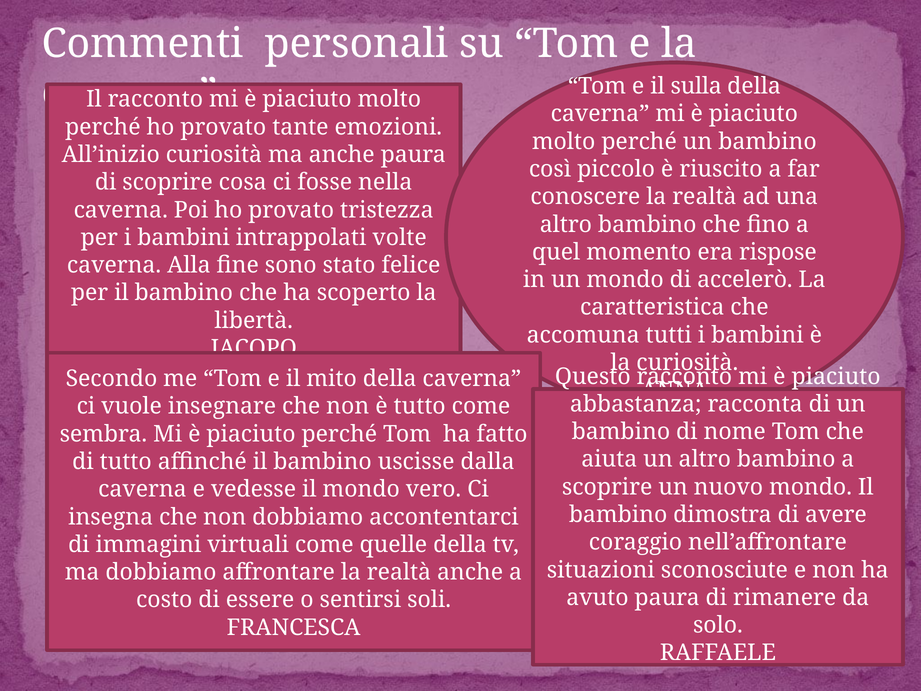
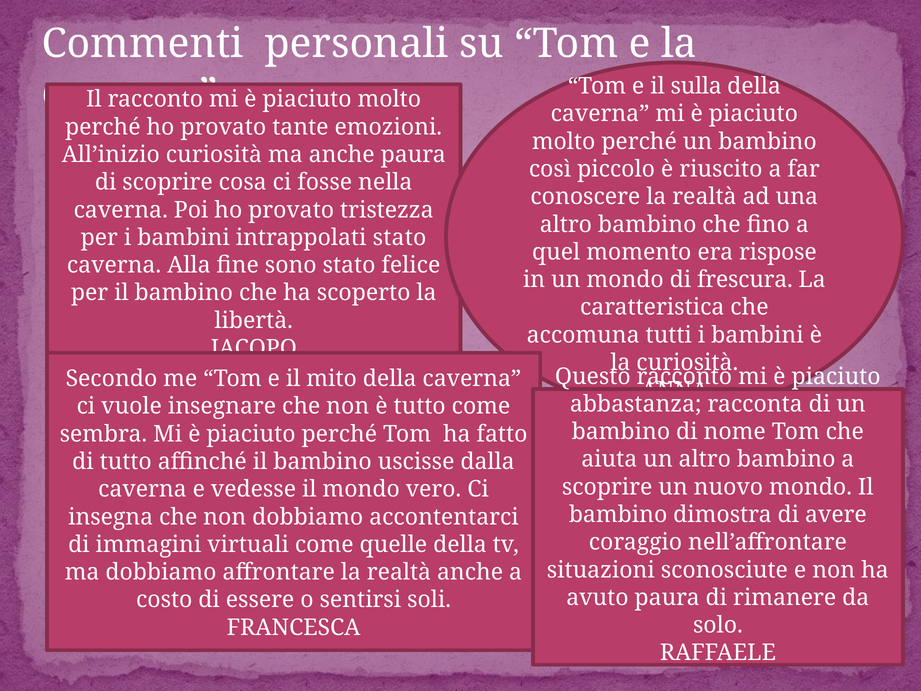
intrappolati volte: volte -> stato (400, 237)
accelerò: accelerò -> frescura (745, 280)
